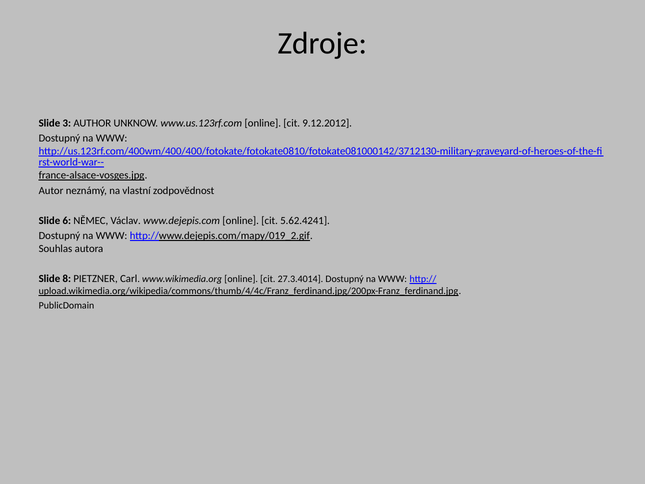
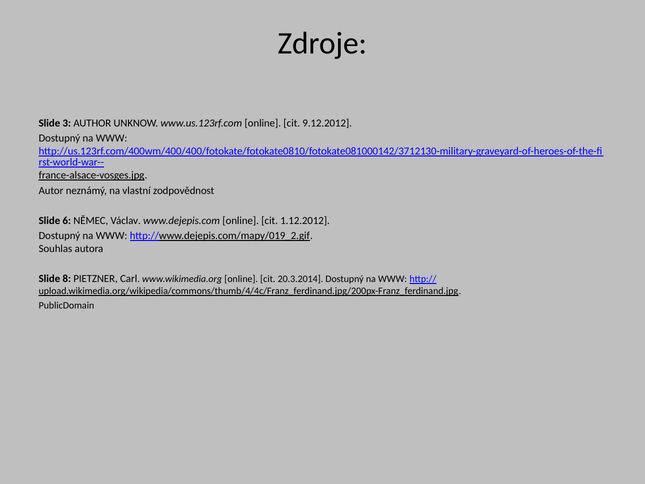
5.62.4241: 5.62.4241 -> 1.12.2012 (305, 220)
27.3.4014: 27.3.4014 -> 20.3.2014 (300, 279)
